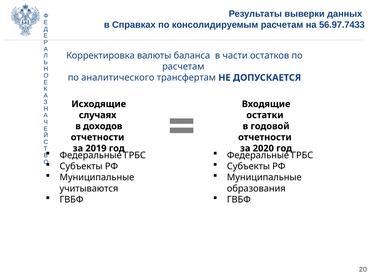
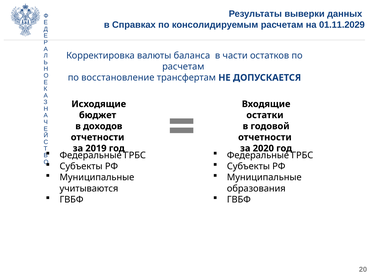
56.97.7433: 56.97.7433 -> 01.11.2029 (342, 25)
аналитического: аналитического -> восстановление (118, 78)
случаях: случаях -> бюджет (98, 115)
